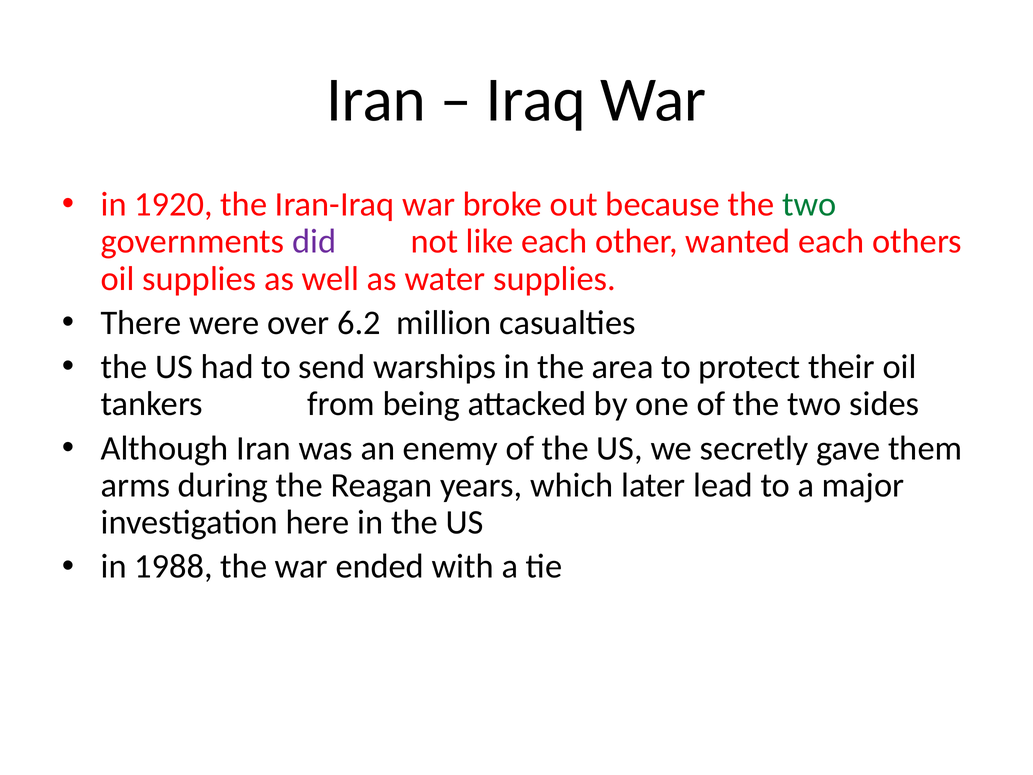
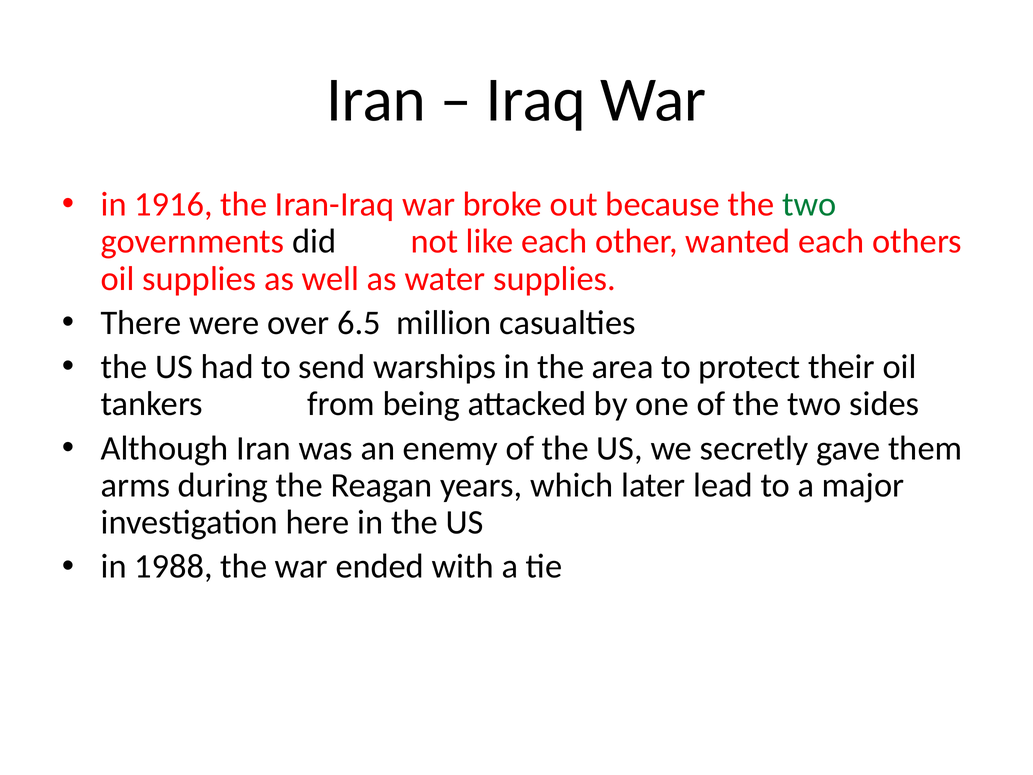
1920: 1920 -> 1916 (174, 204)
did colour: purple -> black (314, 242)
6.2: 6.2 -> 6.5 (359, 323)
